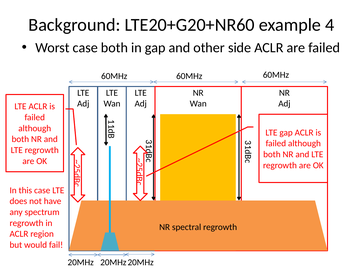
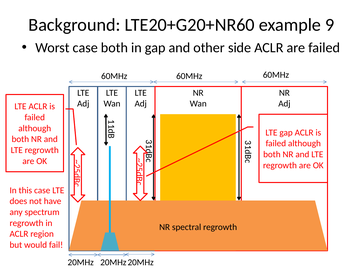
4: 4 -> 9 (330, 25)
